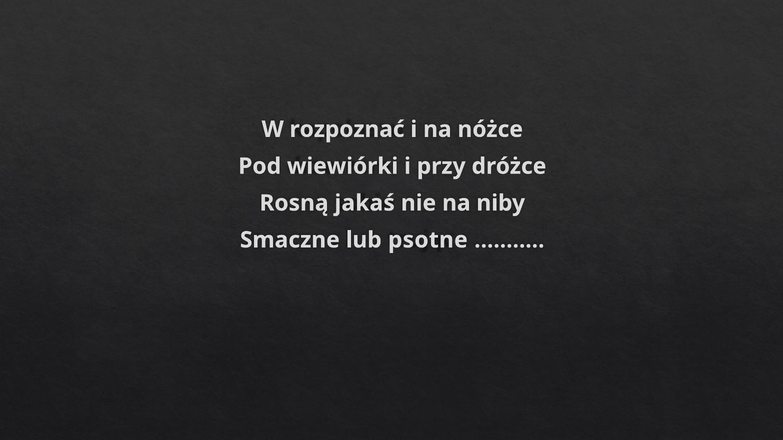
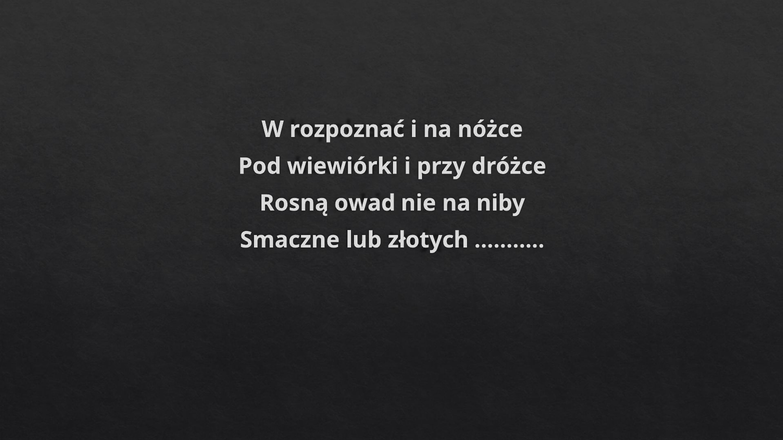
jakaś: jakaś -> owad (365, 203)
psotne: psotne -> złotych (428, 240)
